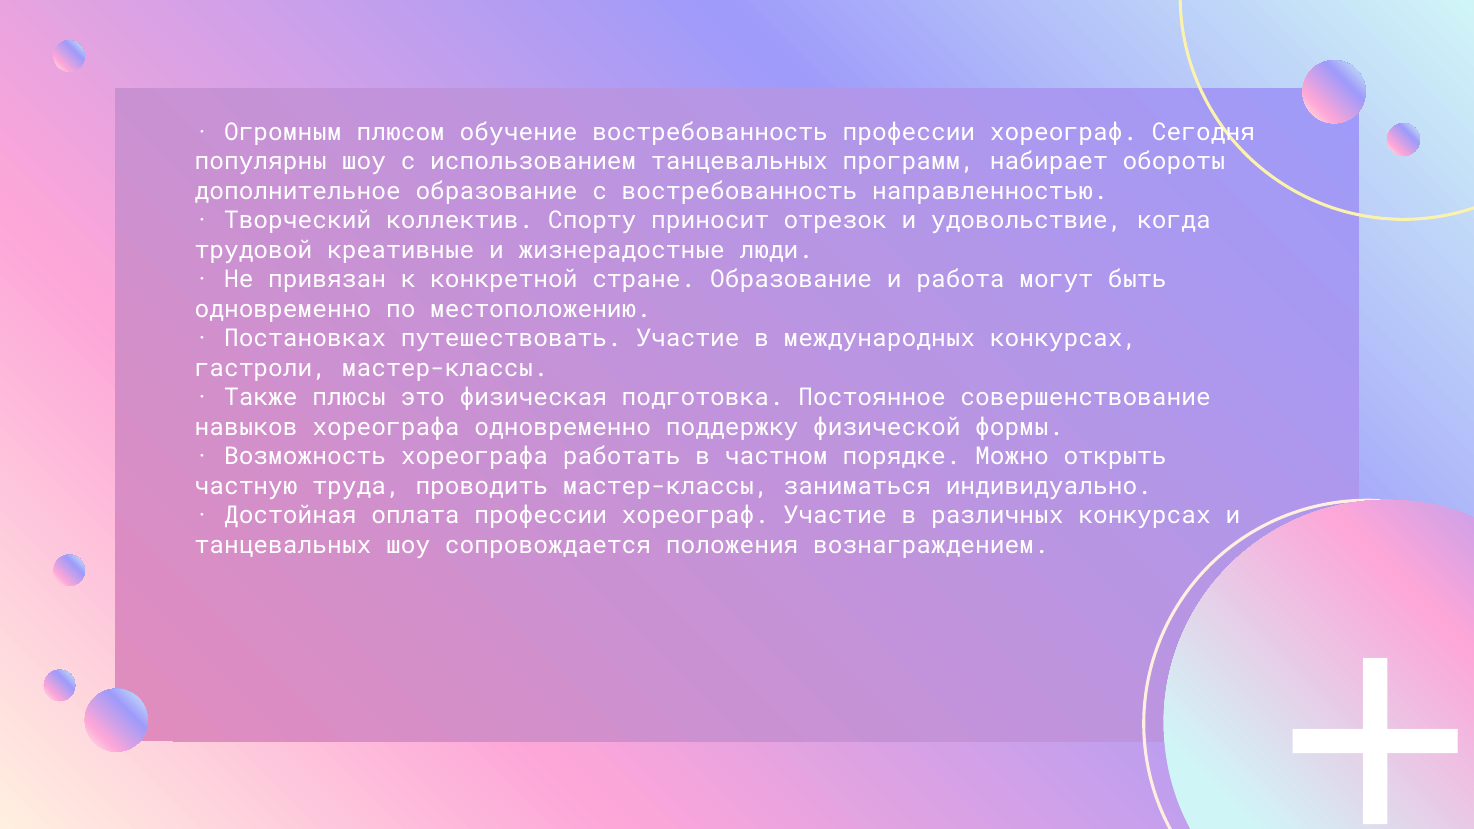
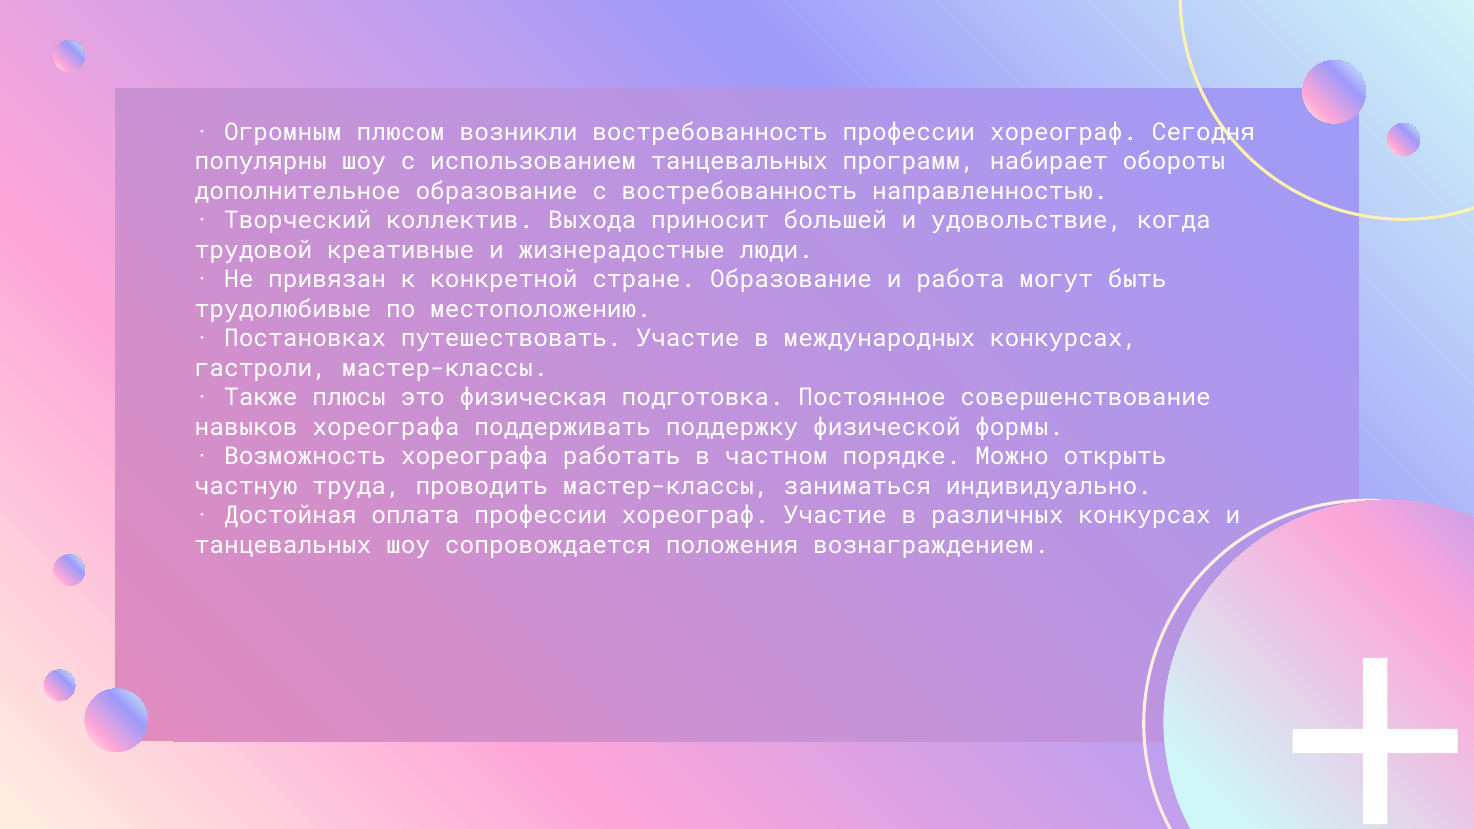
обучение: обучение -> возникли (519, 132)
Спорту: Спорту -> Выхода (592, 221)
отрезок: отрезок -> большей (835, 221)
одновременно: одновременно -> трудолюбивые (283, 309)
хореографа одновременно: одновременно -> поддерживать (563, 427)
